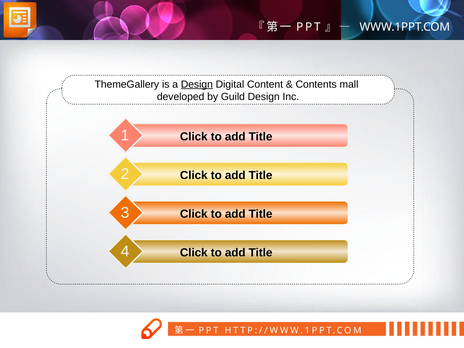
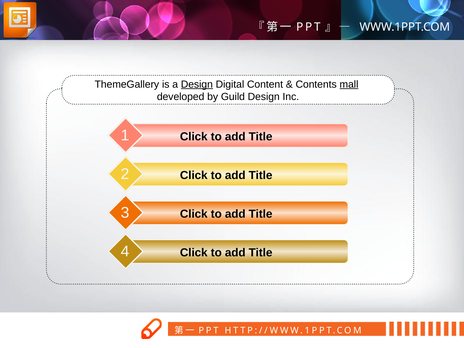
mall underline: none -> present (349, 84)
